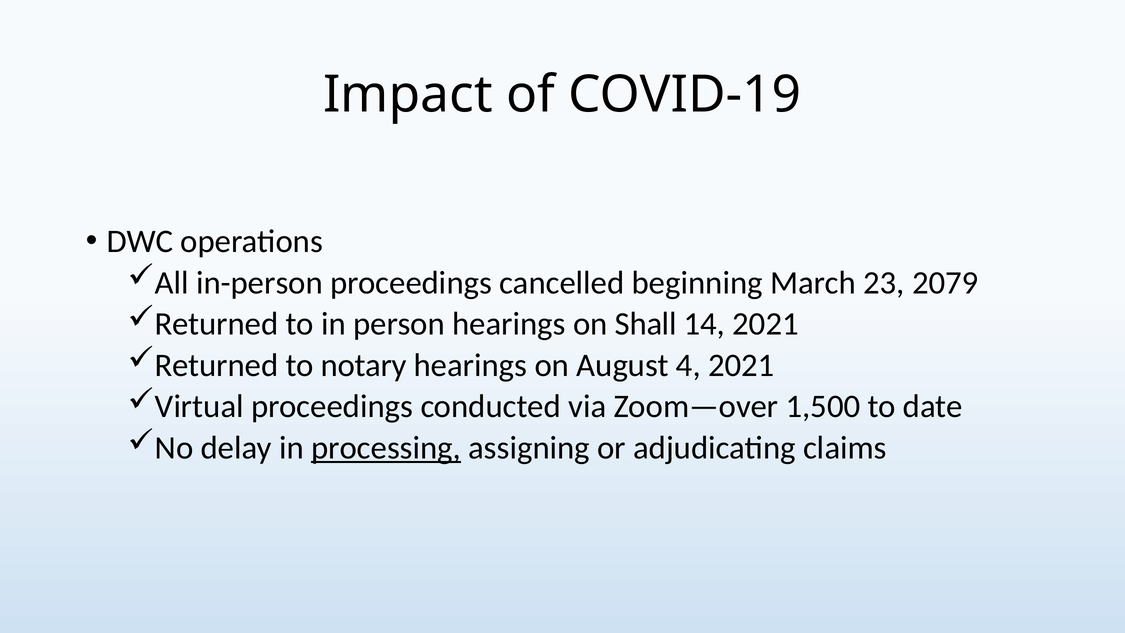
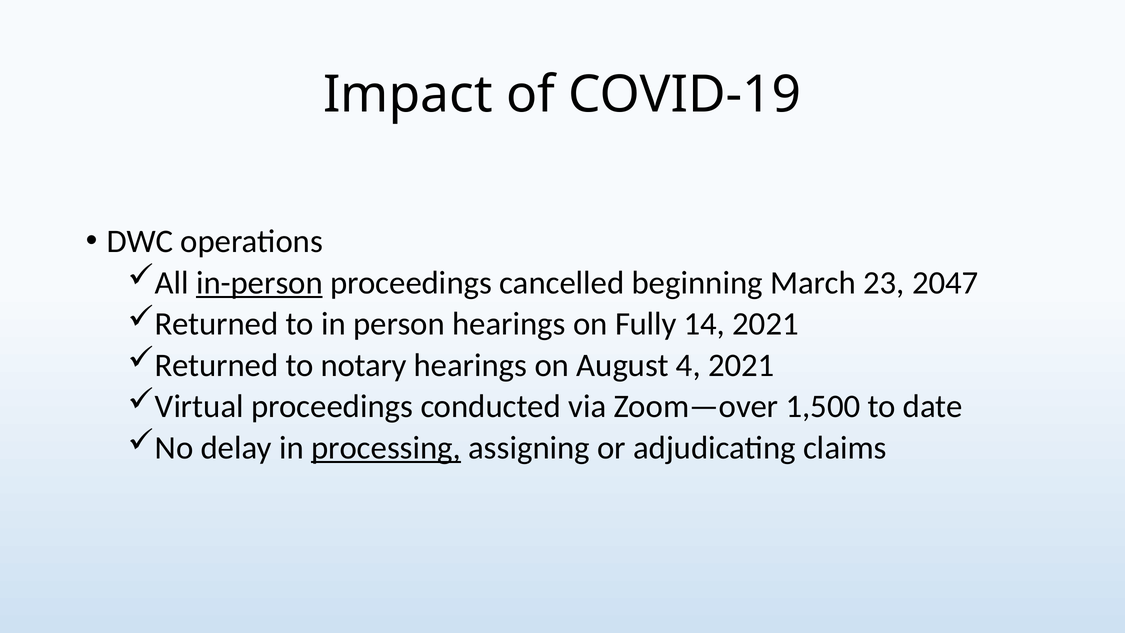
in-person underline: none -> present (259, 283)
2079: 2079 -> 2047 (945, 283)
Shall: Shall -> Fully (646, 324)
